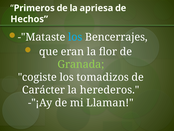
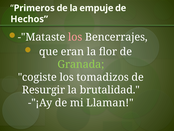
apriesa: apriesa -> empuje (96, 8)
los colour: light blue -> pink (75, 37)
Carácter: Carácter -> Resurgir (44, 90)
herederos: herederos -> brutalidad (110, 90)
